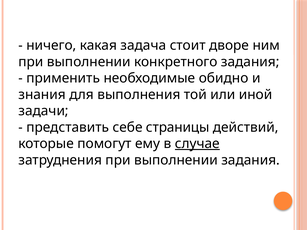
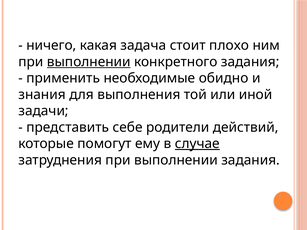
дворе: дворе -> плохо (229, 45)
выполнении underline: none -> present (89, 62)
страницы: страницы -> родители (178, 127)
